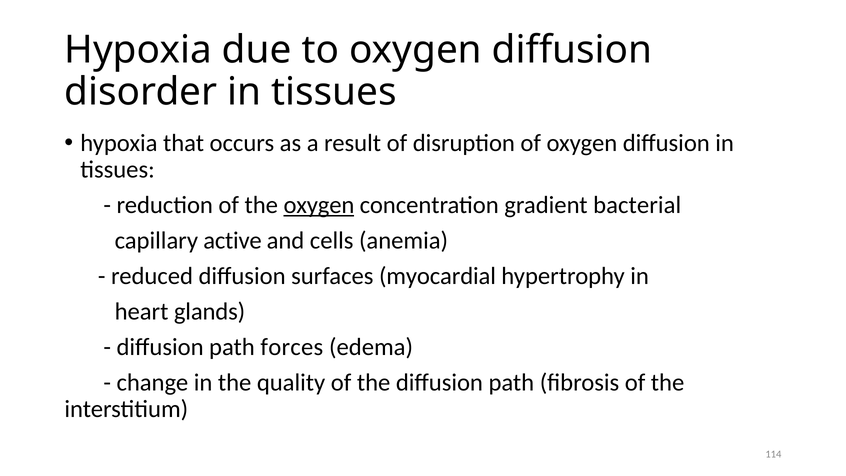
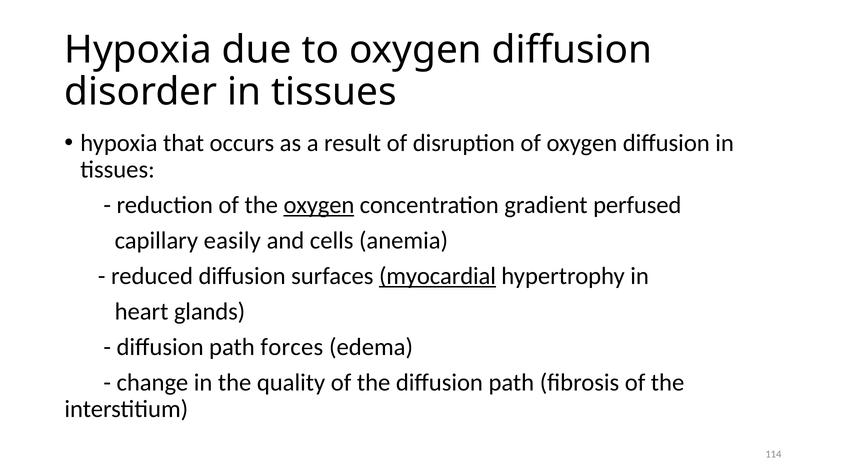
bacterial: bacterial -> perfused (637, 205)
active: active -> easily (232, 241)
myocardial underline: none -> present (437, 276)
